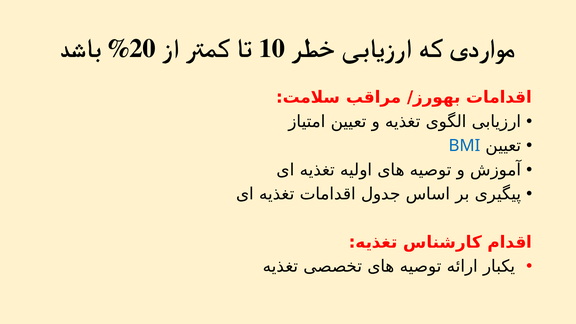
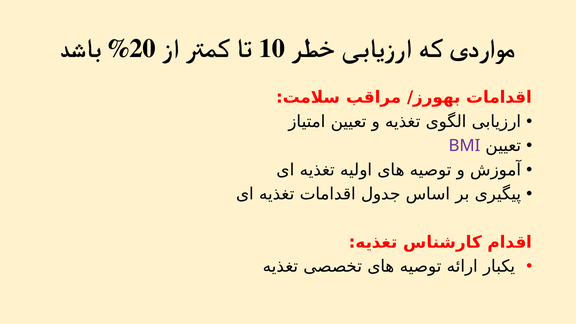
BMI colour: blue -> purple (464, 146)
